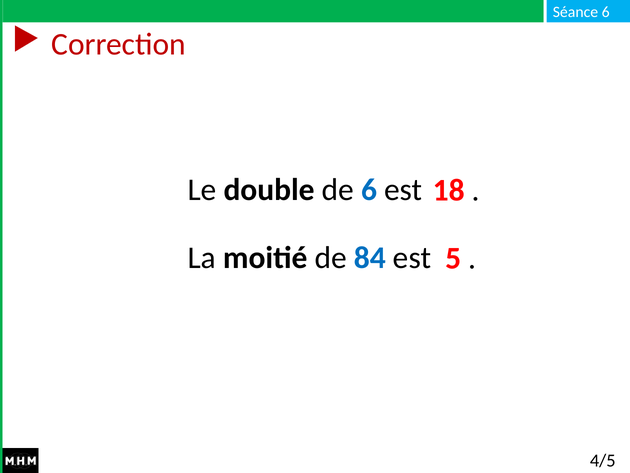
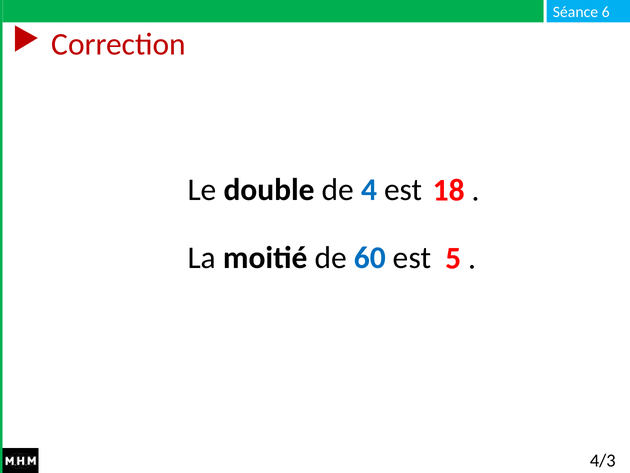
de 6: 6 -> 4 (369, 189)
84: 84 -> 60 (370, 257)
4/5: 4/5 -> 4/3 (603, 460)
